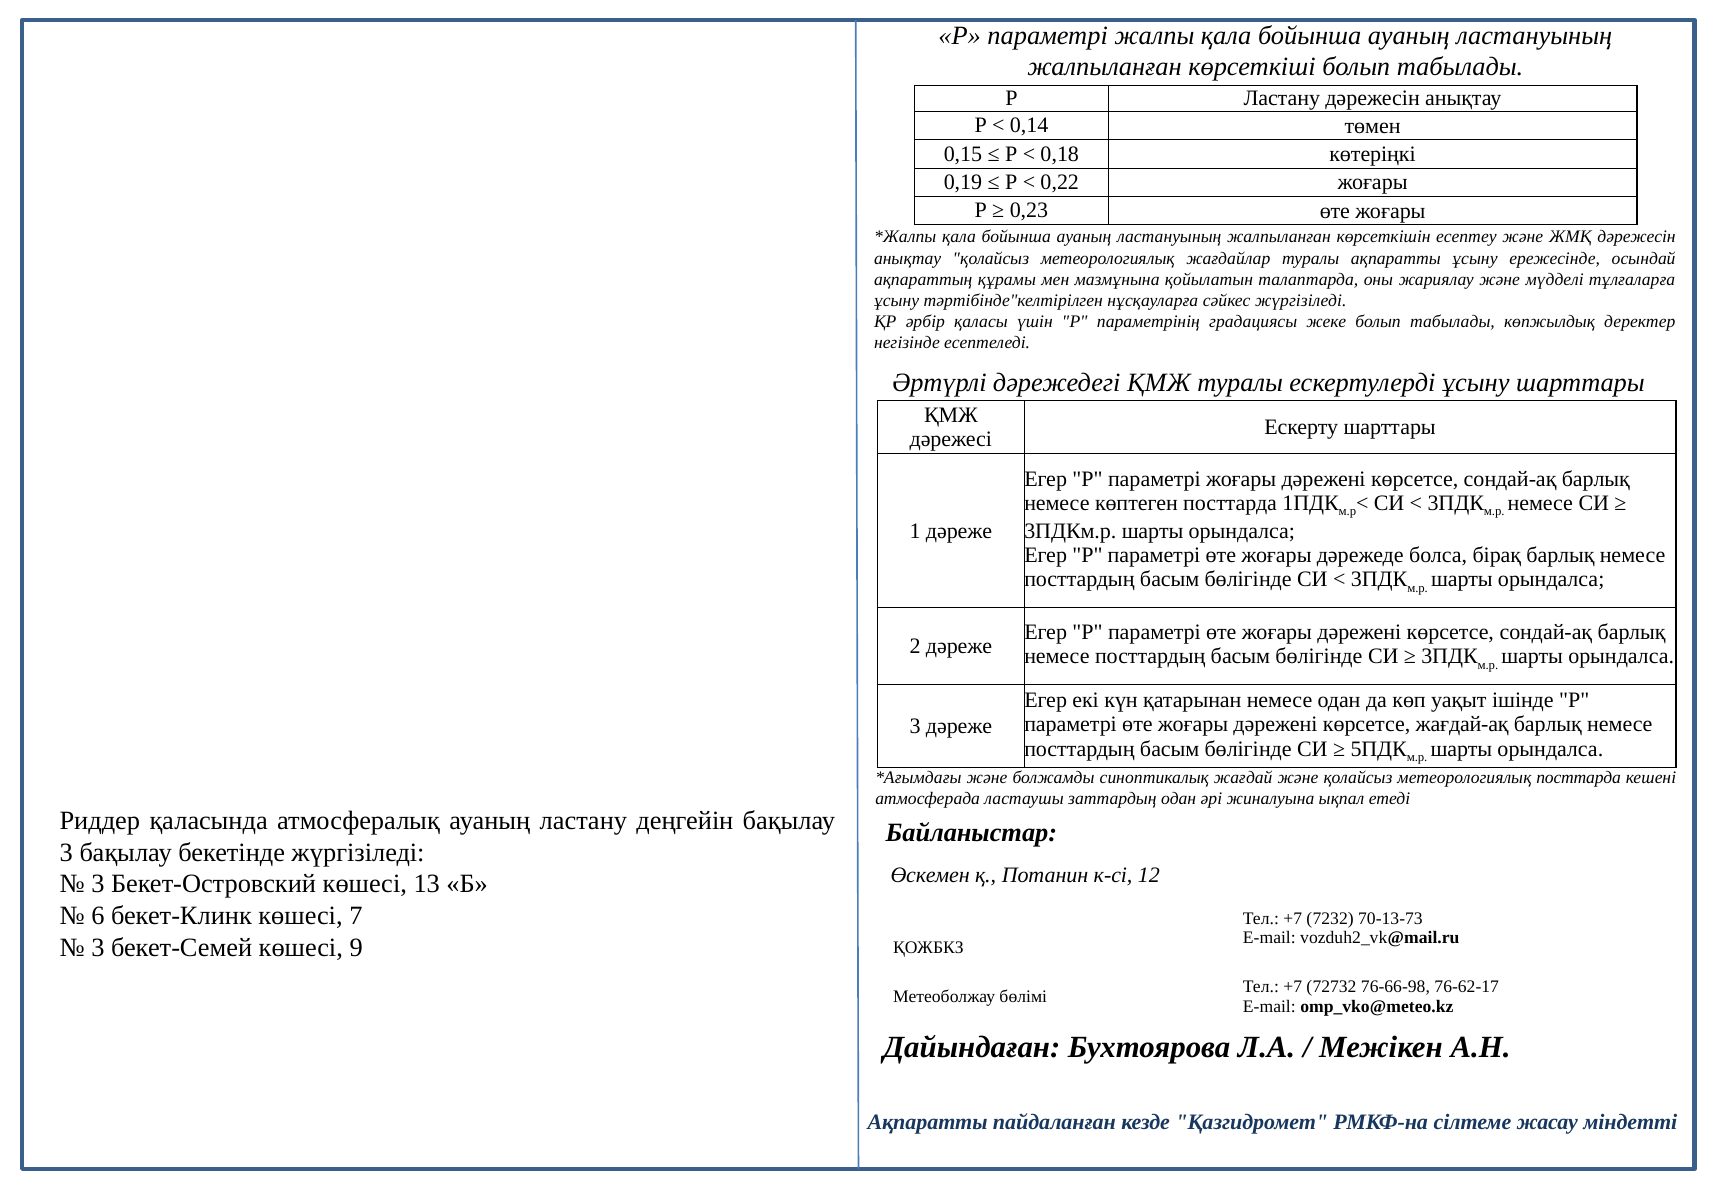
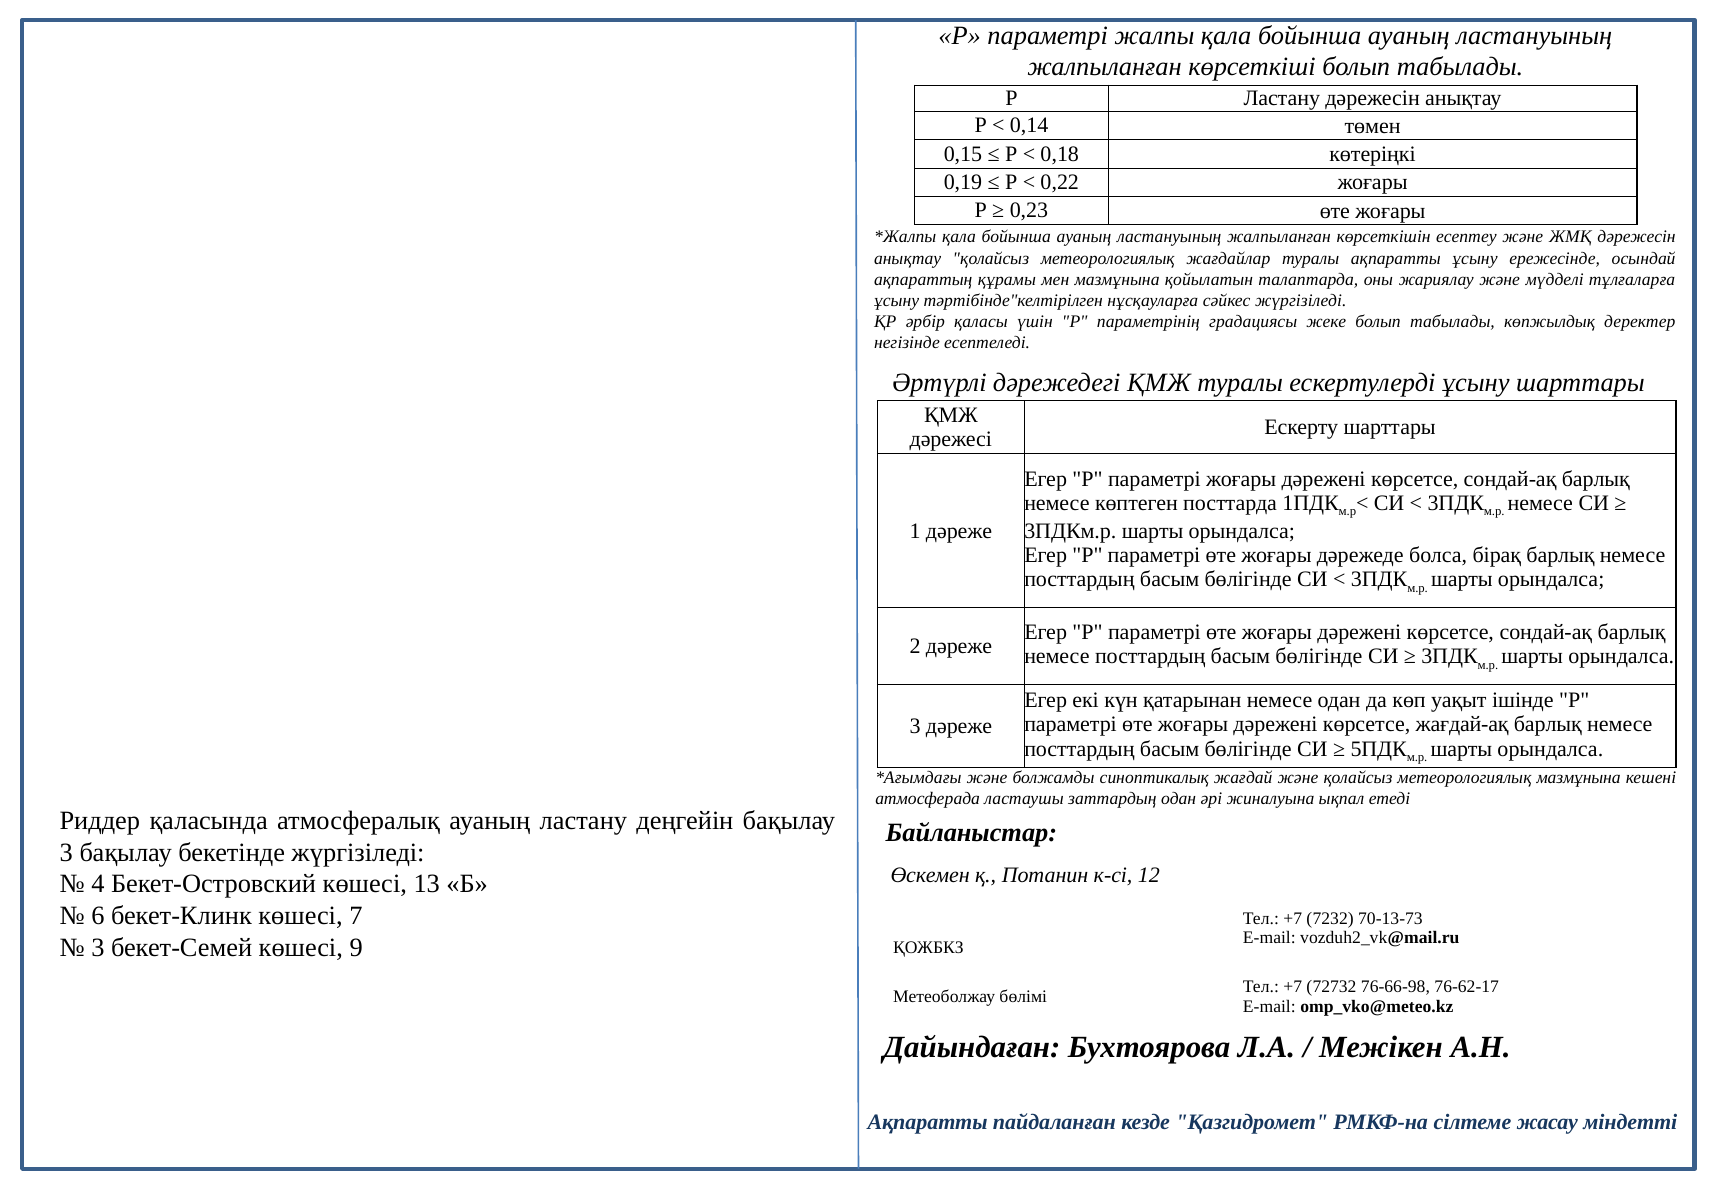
метеорологиялық посттарда: посттарда -> мазмұнына (1579, 778)
3: 3 -> 4 (98, 884)
